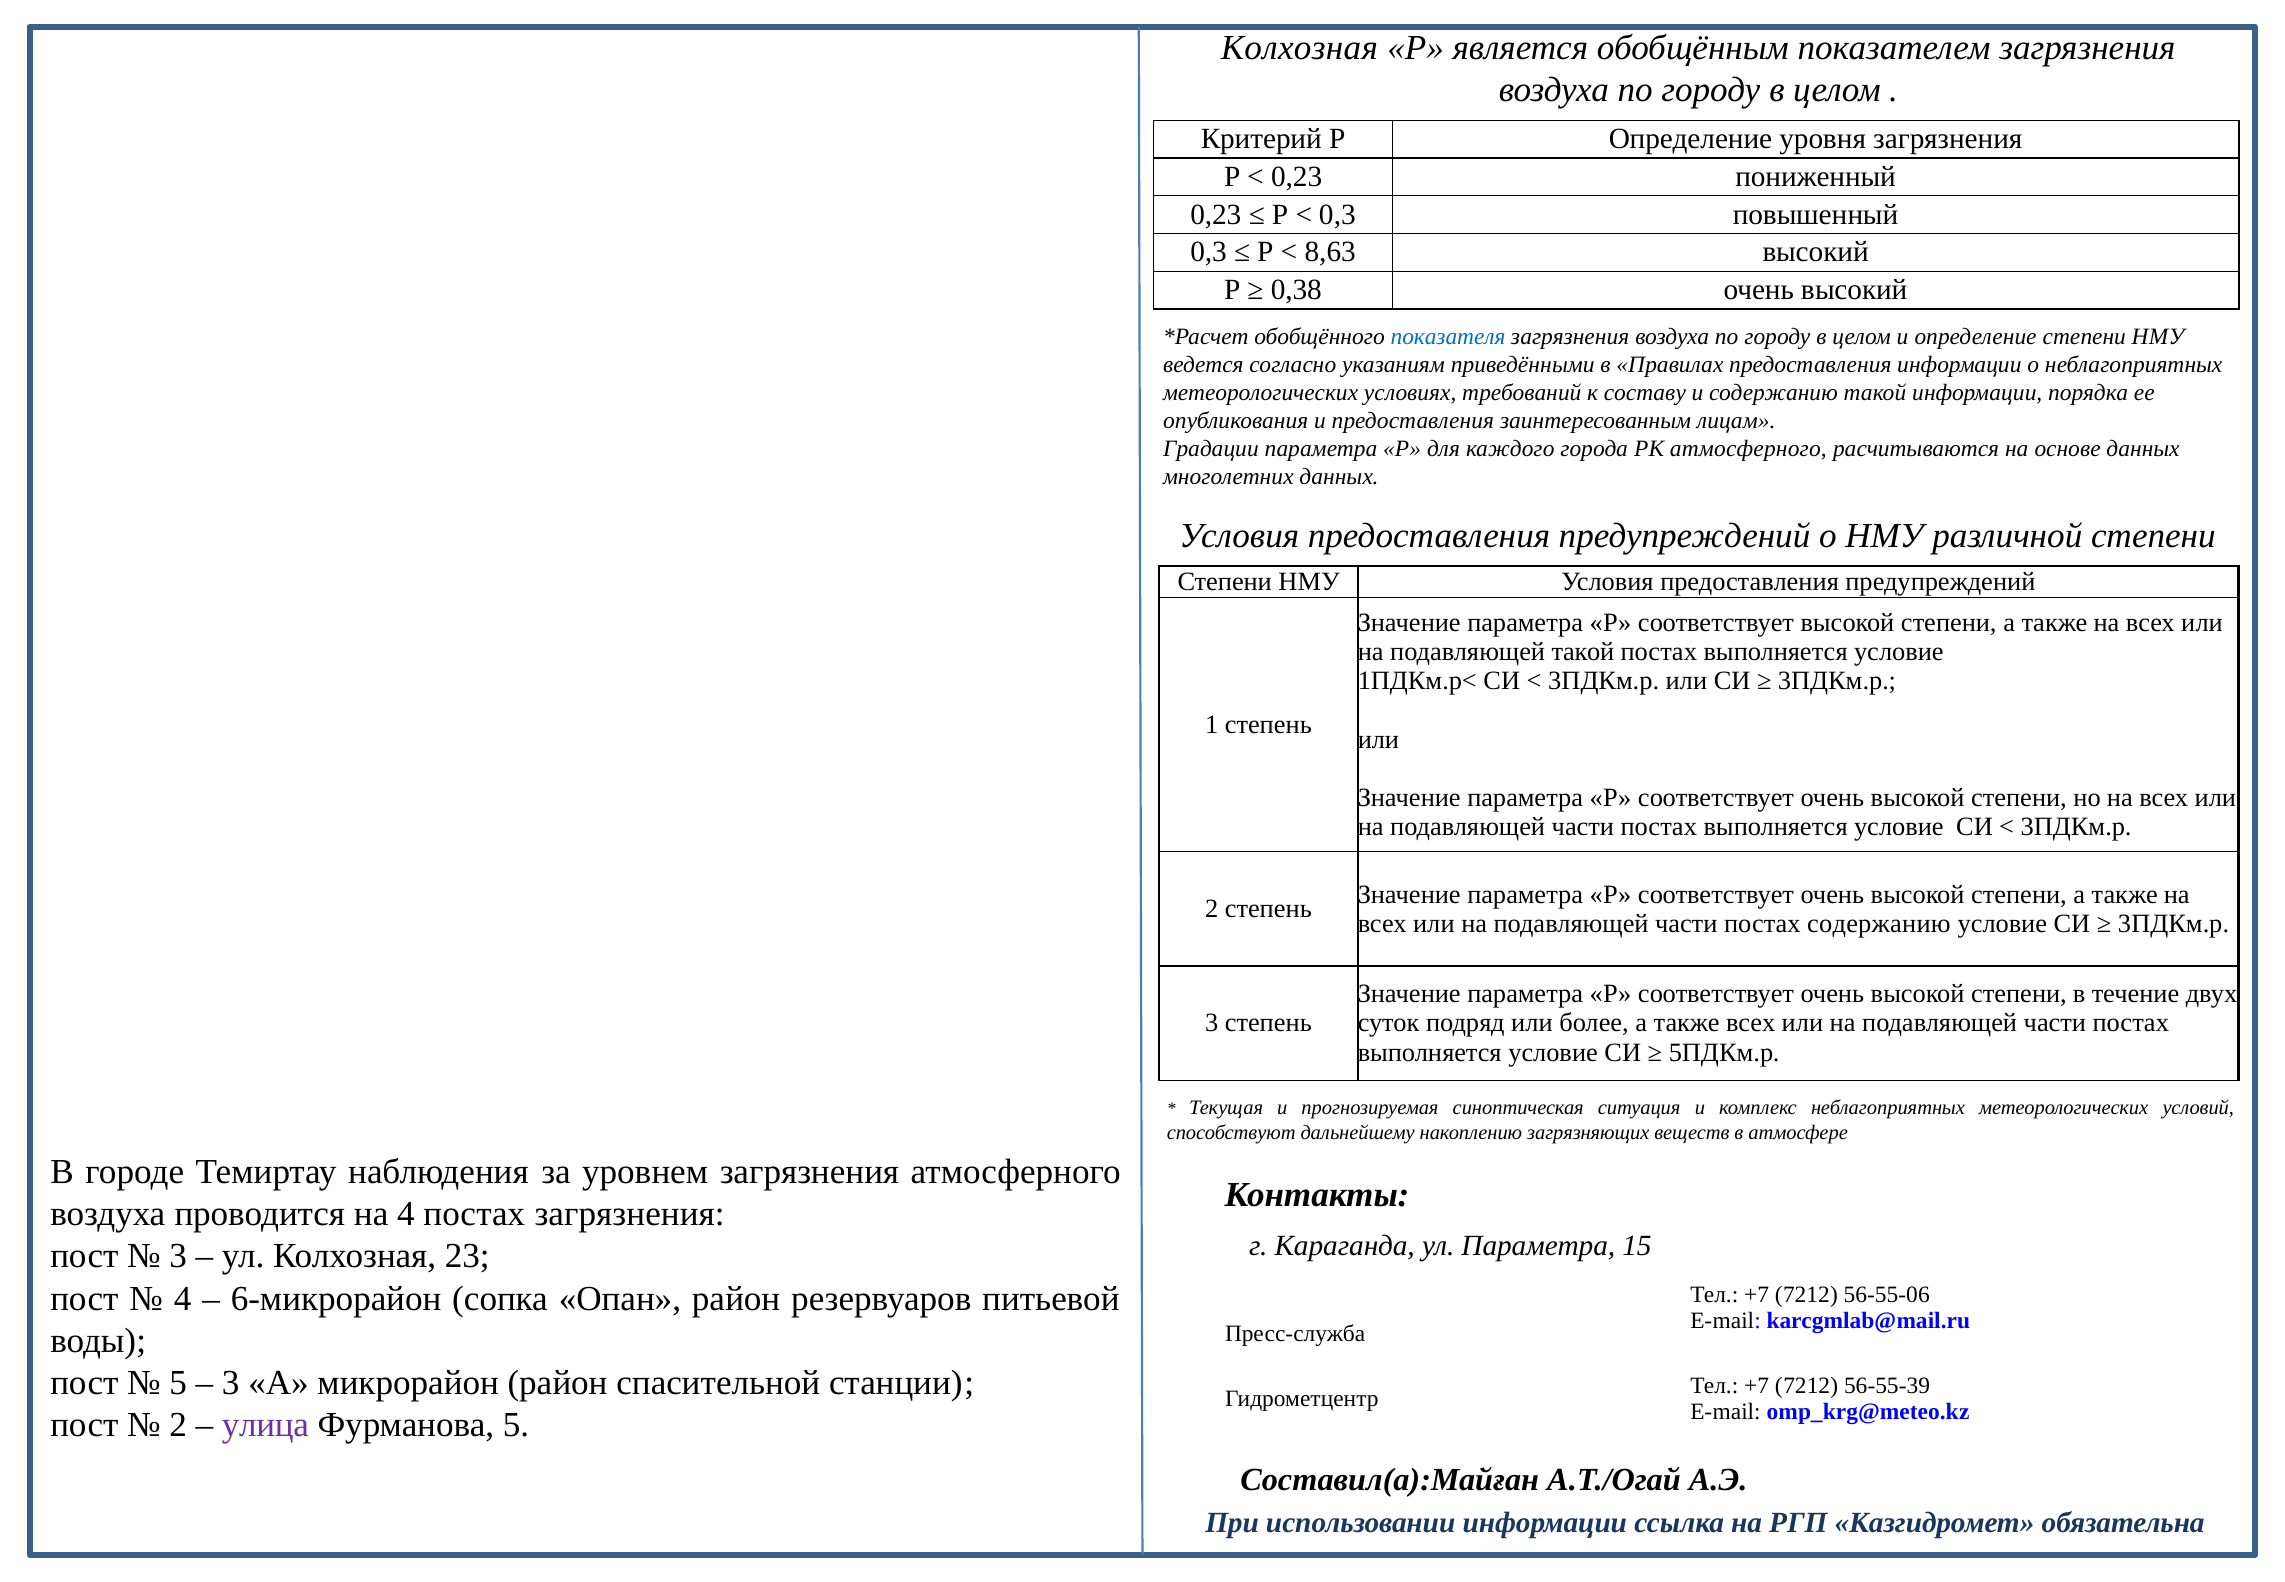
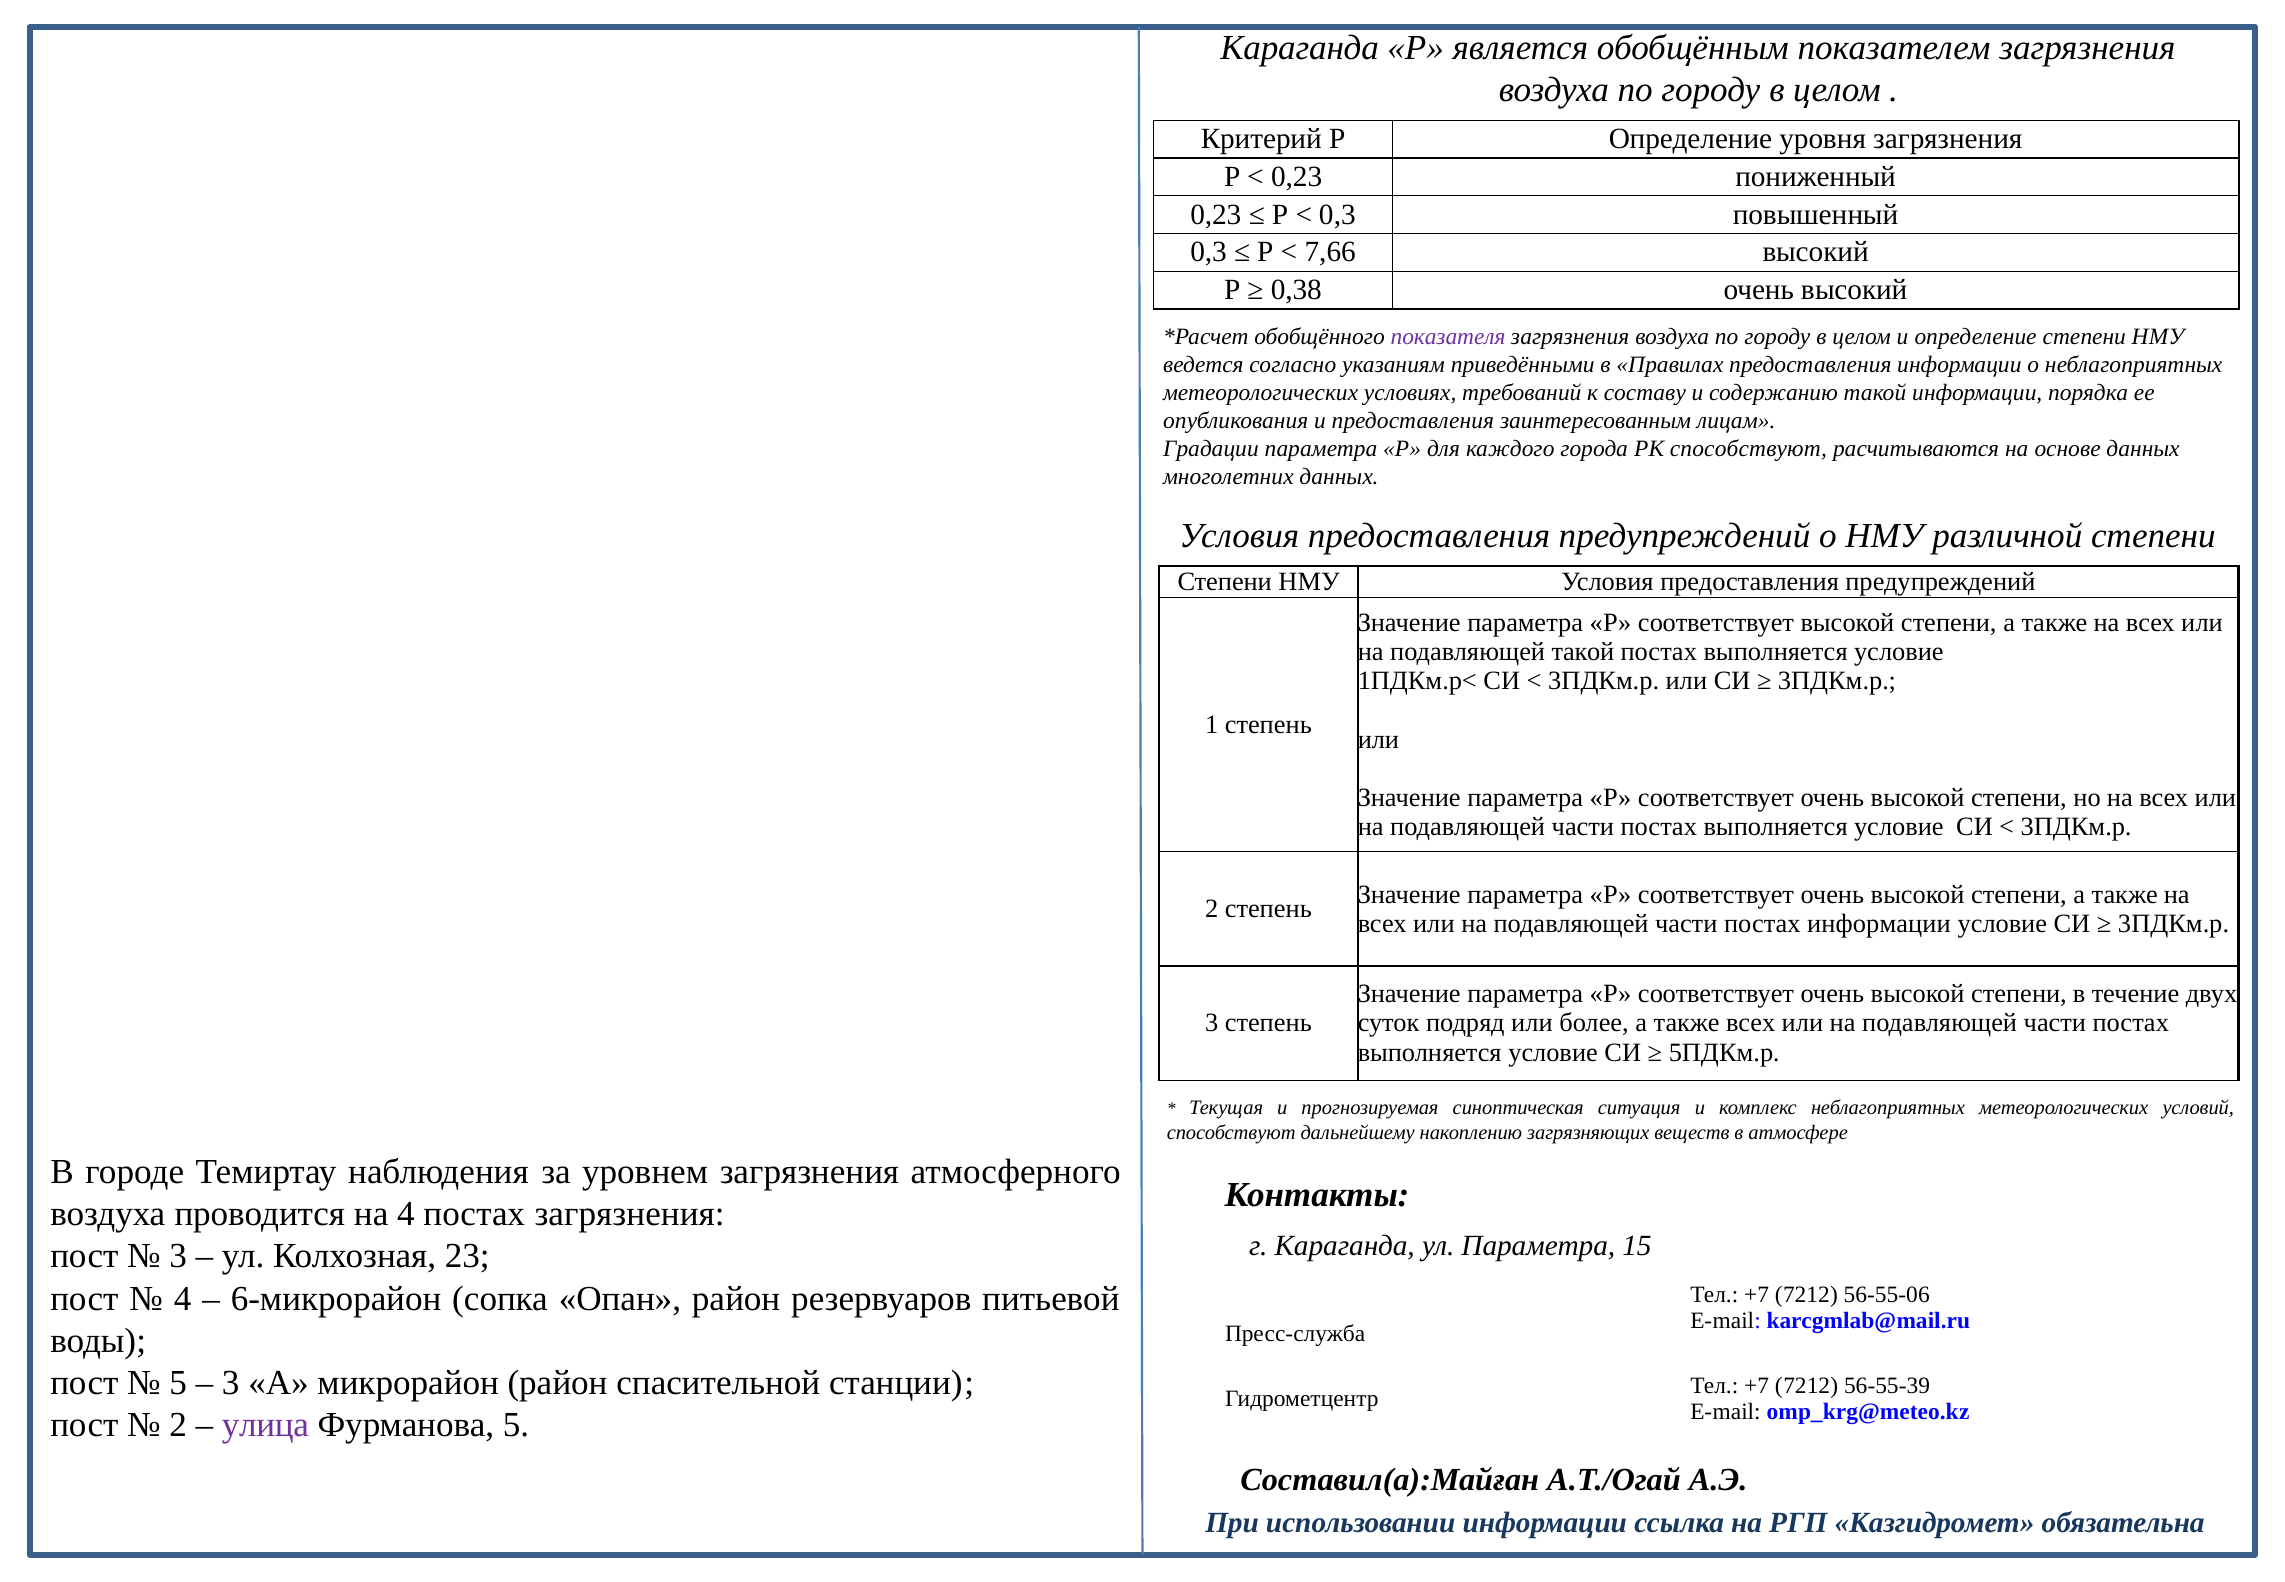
Колхозная: Колхозная -> Караганда (1300, 48)
8,63: 8,63 -> 7,66 (1330, 252)
показателя colour: blue -> purple (1448, 336)
РК атмосферного: атмосферного -> способствуют (1748, 449)
постах содержанию: содержанию -> информации (1879, 924)
